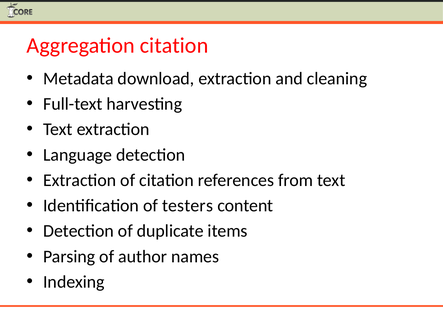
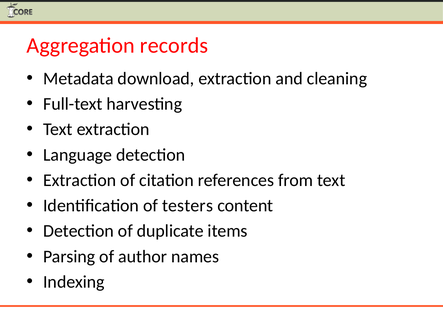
Aggregation citation: citation -> records (174, 45)
